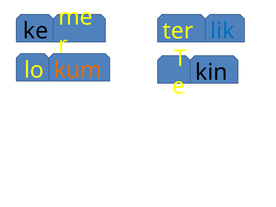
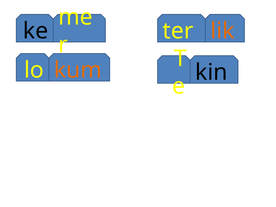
lik colour: blue -> orange (222, 31)
